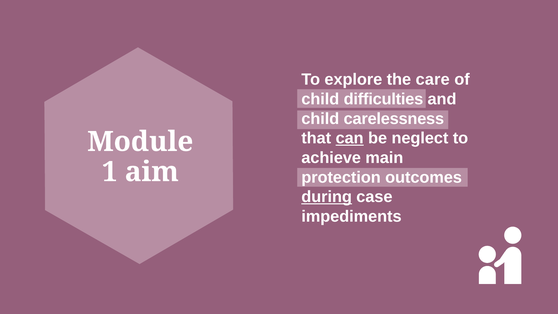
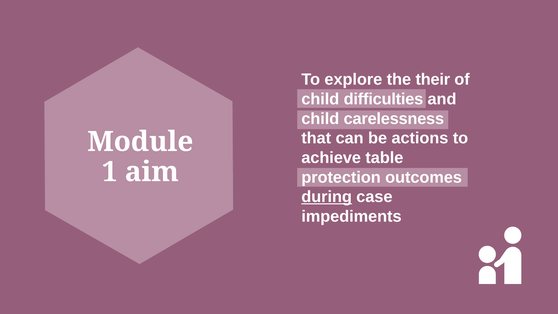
care: care -> their (433, 80)
can underline: present -> none (350, 138)
neglect: neglect -> actions (420, 138)
main: main -> table (384, 158)
